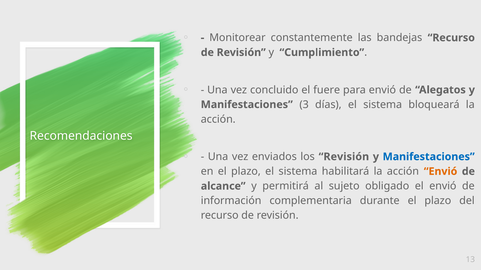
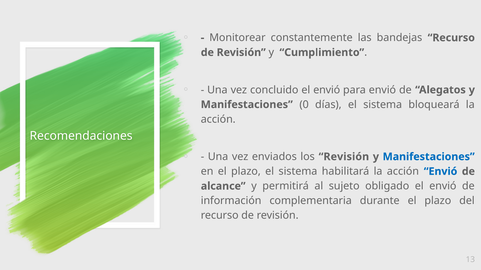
concluido el fuere: fuere -> envió (327, 90)
3: 3 -> 0 (304, 105)
Envió colour: orange -> blue (441, 172)
